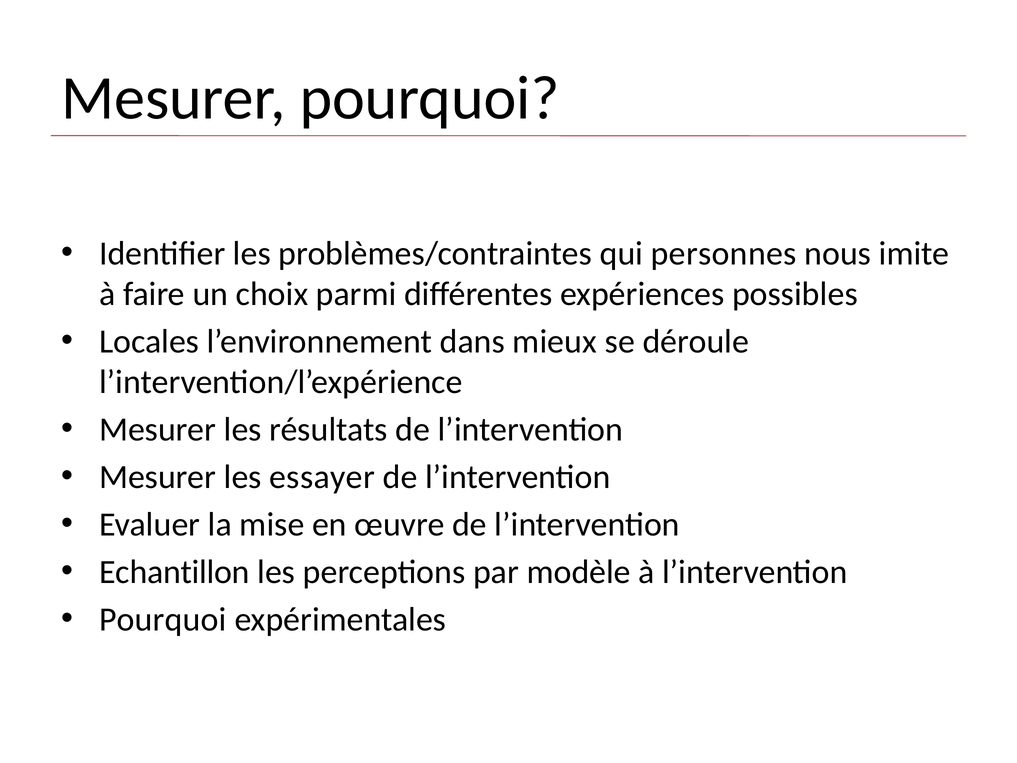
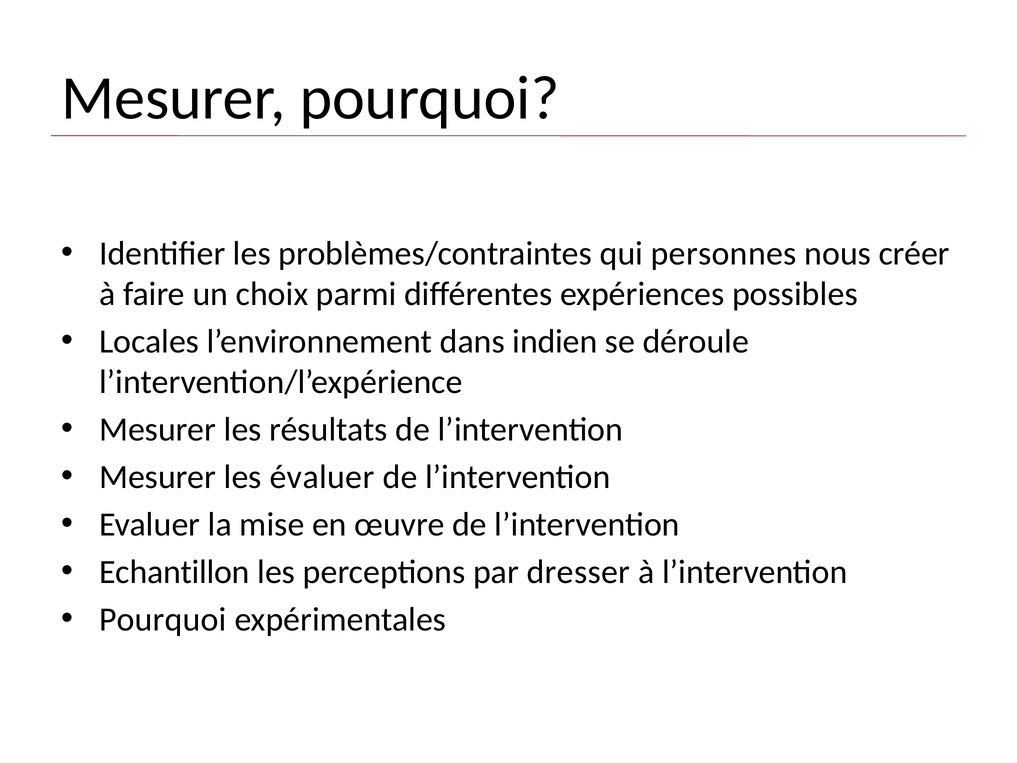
imite: imite -> créer (914, 253)
mieux: mieux -> indien (555, 341)
essayer: essayer -> évaluer (322, 477)
modèle: modèle -> dresser (578, 572)
